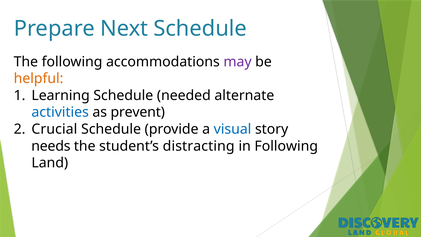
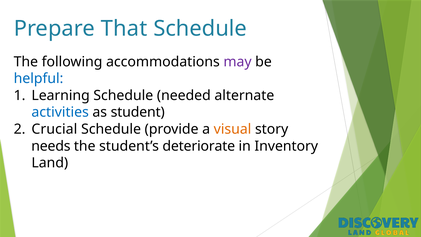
Next: Next -> That (124, 29)
helpful colour: orange -> blue (39, 79)
prevent: prevent -> student (138, 112)
visual colour: blue -> orange (233, 129)
distracting: distracting -> deteriorate (199, 146)
in Following: Following -> Inventory (286, 146)
